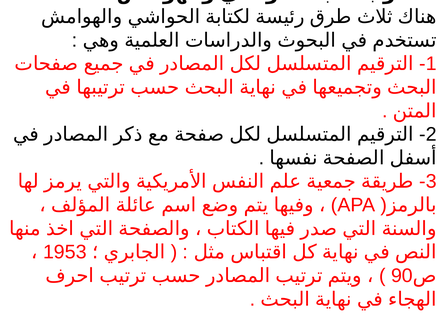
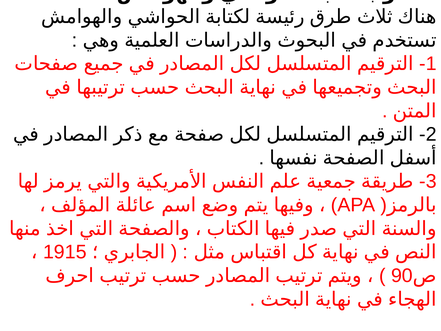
1953: 1953 -> 1915 (65, 252)
